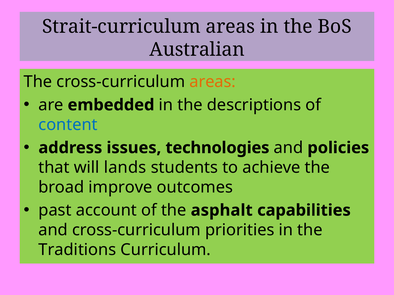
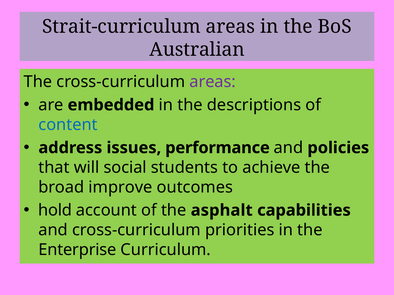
areas colour: orange -> purple (213, 82)
technologies: technologies -> performance (217, 148)
lands: lands -> social (125, 168)
past: past -> hold (55, 211)
Traditions: Traditions -> Enterprise (77, 250)
